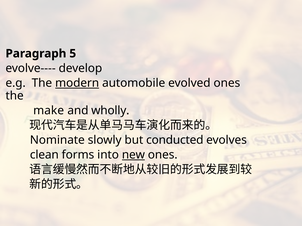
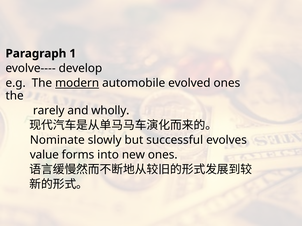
5: 5 -> 1 (73, 54)
make: make -> rarely (49, 111)
conducted: conducted -> successful (175, 140)
clean: clean -> value (44, 155)
new underline: present -> none (133, 155)
